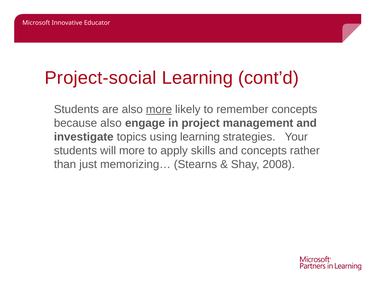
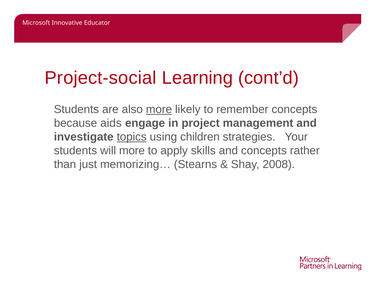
because also: also -> aids (111, 123)
topics underline: none -> present (132, 137)
using learning: learning -> children (200, 137)
